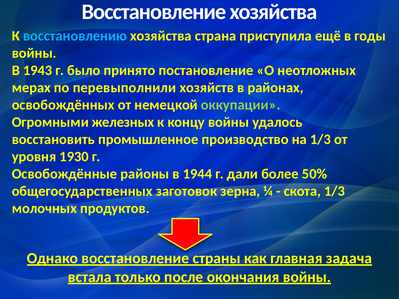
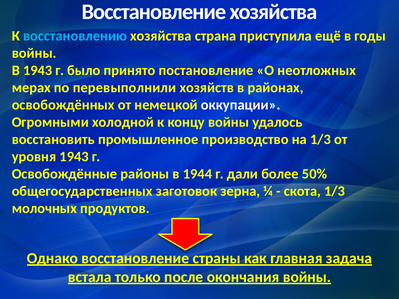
оккупации colour: light green -> white (241, 105)
железных: железных -> холодной (123, 122)
уровня 1930: 1930 -> 1943 (74, 157)
